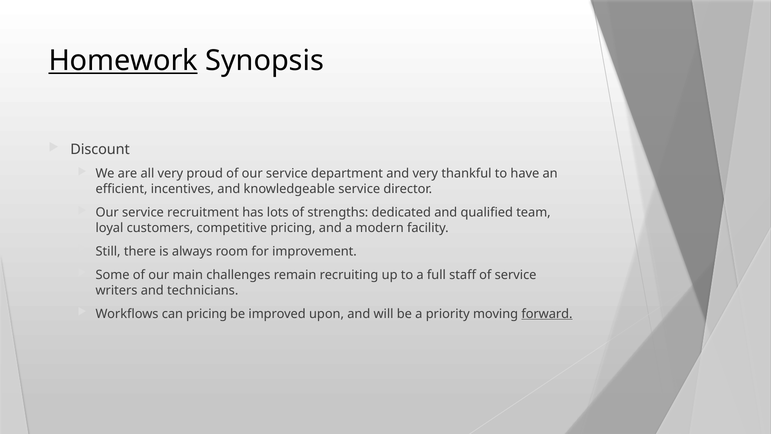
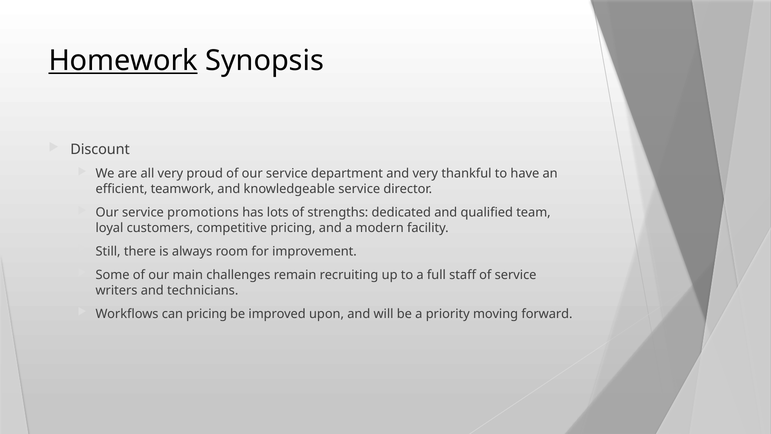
incentives: incentives -> teamwork (182, 189)
recruitment: recruitment -> promotions (203, 212)
forward underline: present -> none (547, 314)
